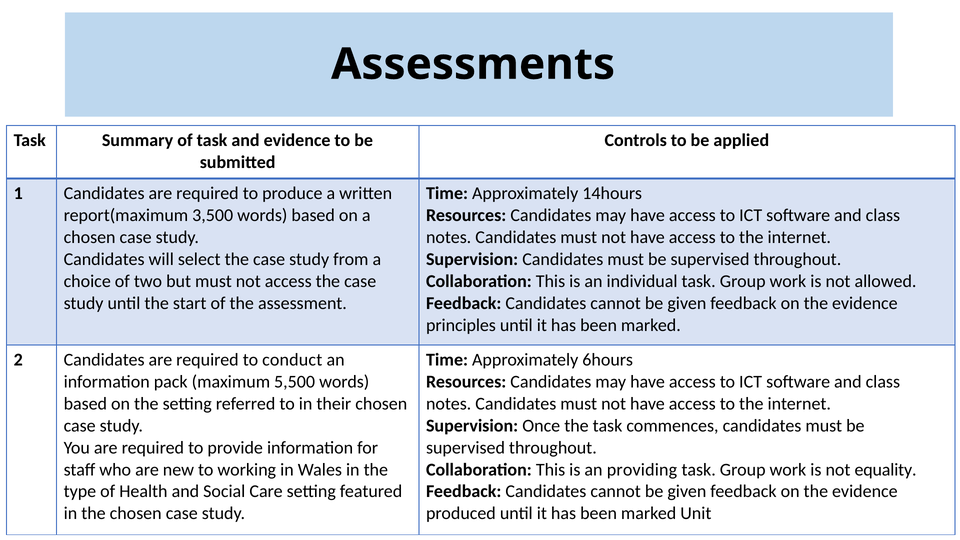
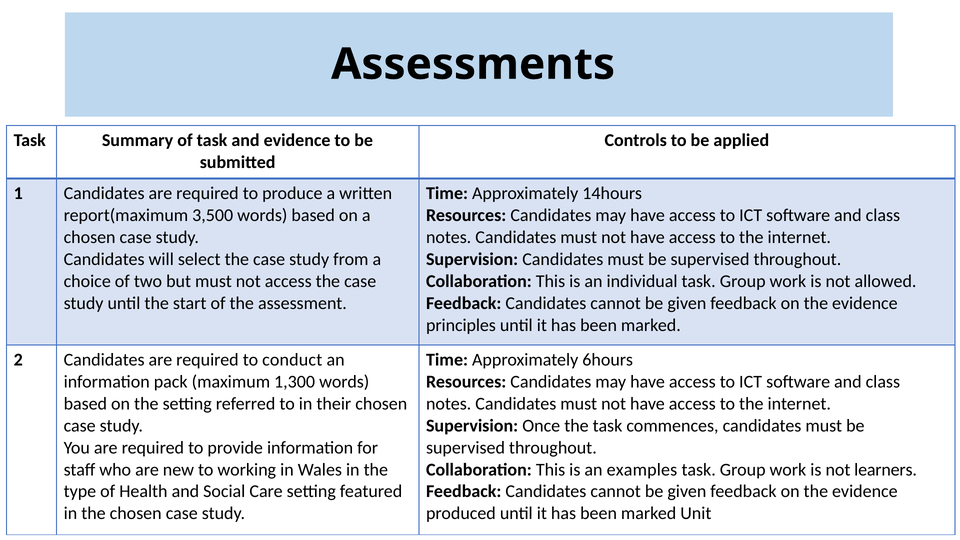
5,500: 5,500 -> 1,300 (295, 382)
providing: providing -> examples (642, 470)
equality: equality -> learners (886, 470)
